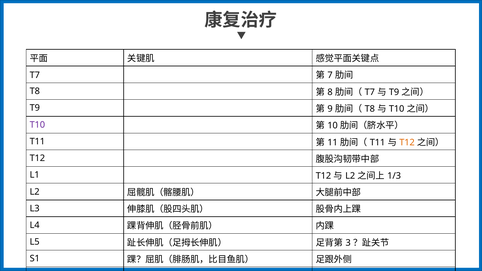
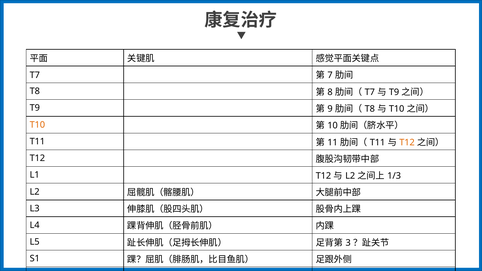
T10 colour: purple -> orange (37, 125)
